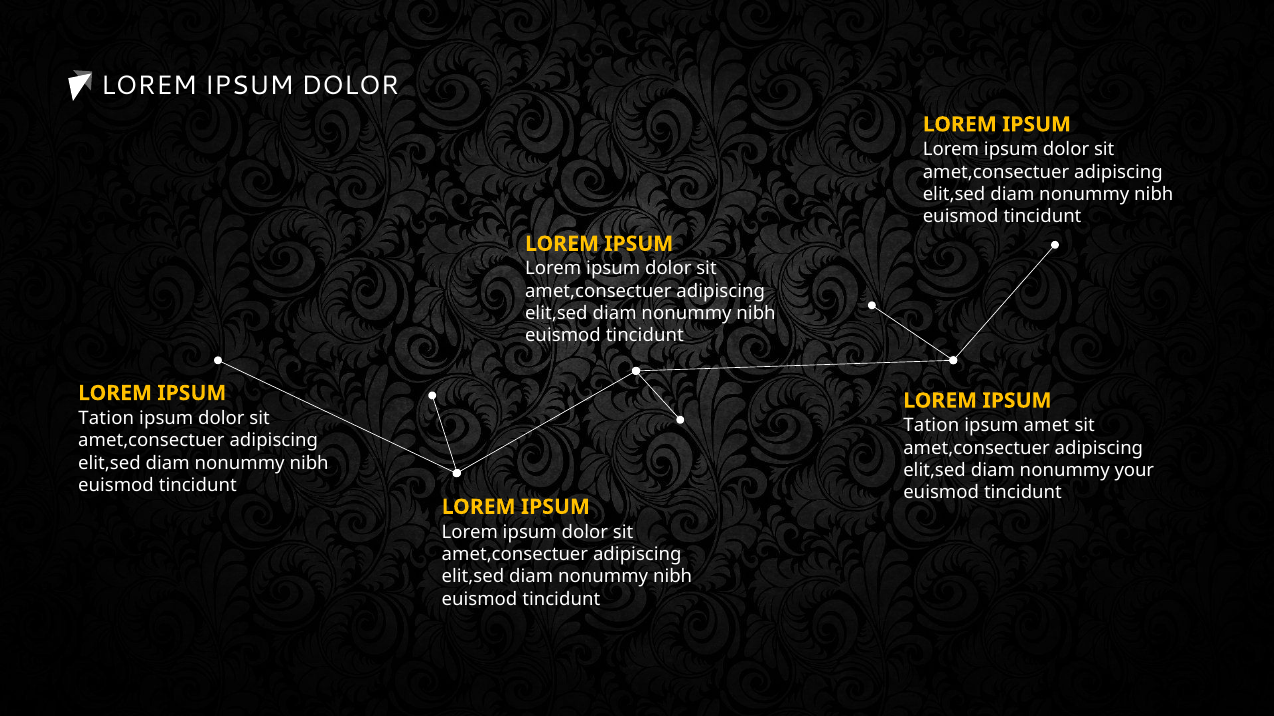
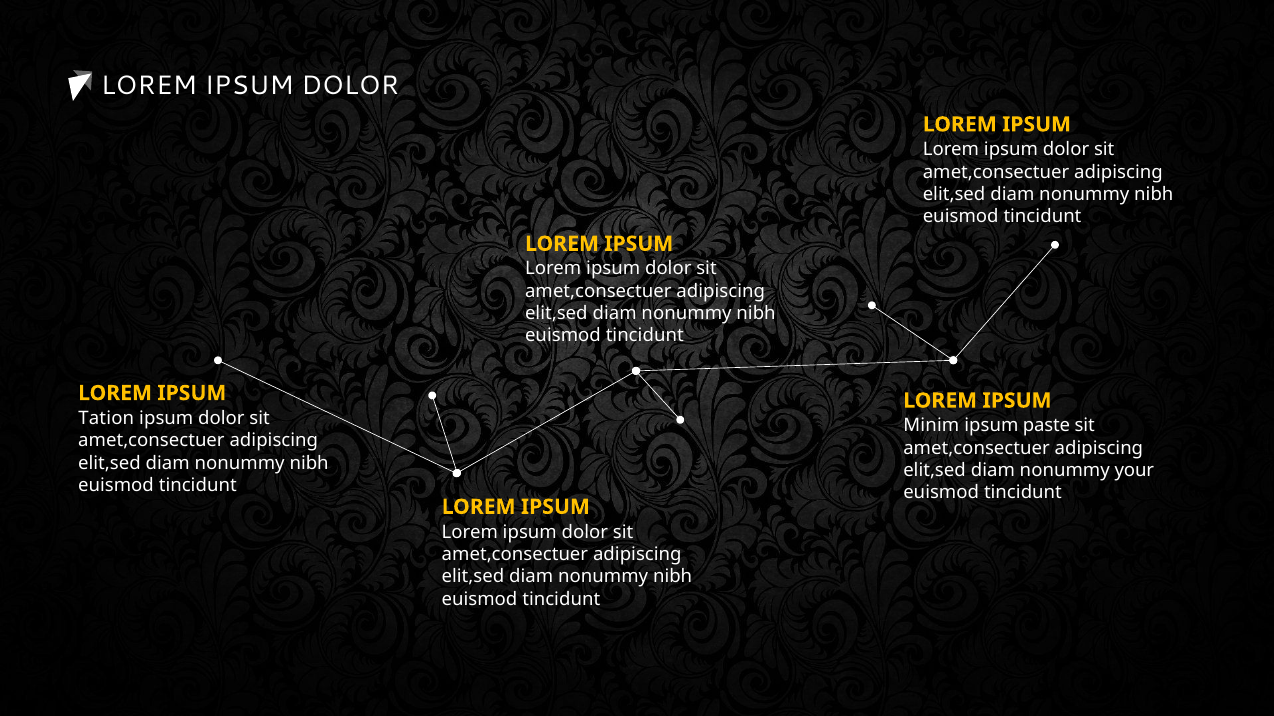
Tation: Tation -> Minim (931, 426)
amet: amet -> paste (1047, 426)
